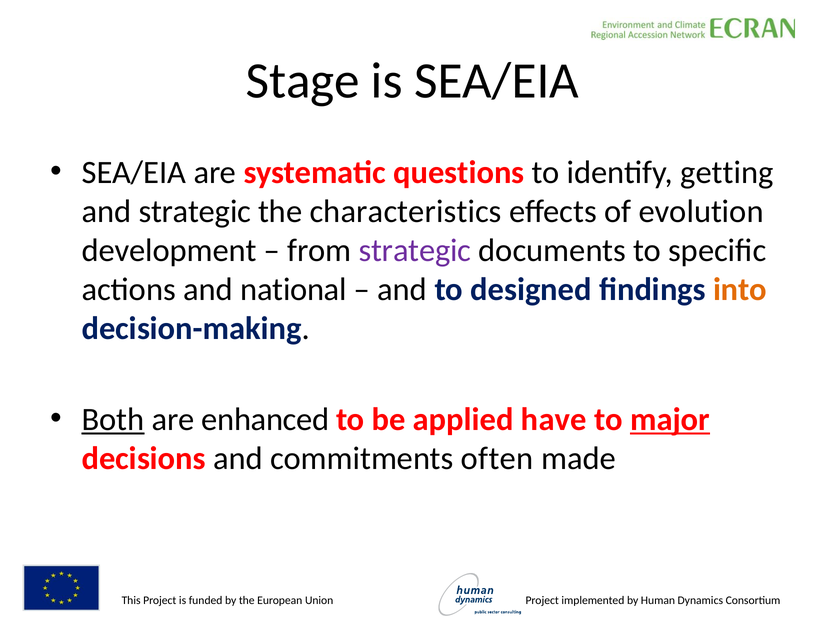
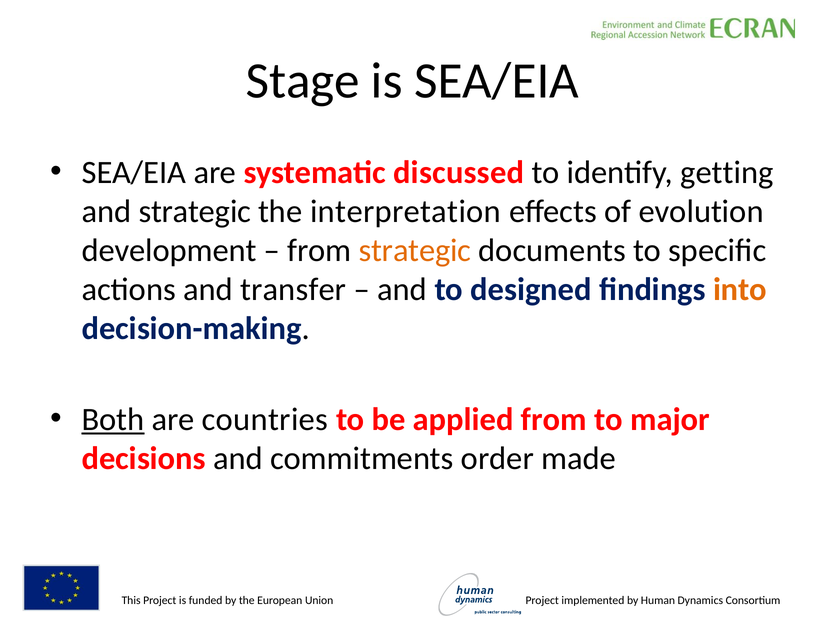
questions: questions -> discussed (459, 172)
characteristics: characteristics -> interpretation (406, 211)
strategic colour: purple -> orange (415, 250)
national: national -> transfer (293, 289)
enhanced: enhanced -> countries (265, 419)
applied have: have -> from (554, 419)
major underline: present -> none (670, 419)
often: often -> order (497, 458)
